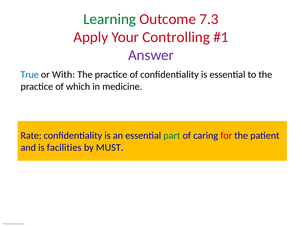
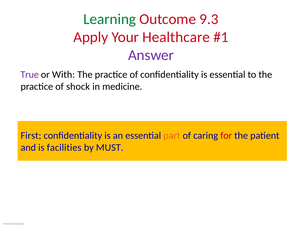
7.3: 7.3 -> 9.3 (209, 19)
Controlling: Controlling -> Healthcare (176, 37)
True colour: blue -> purple (30, 75)
which: which -> shock (78, 87)
Rate: Rate -> First (31, 136)
part colour: green -> orange (172, 136)
